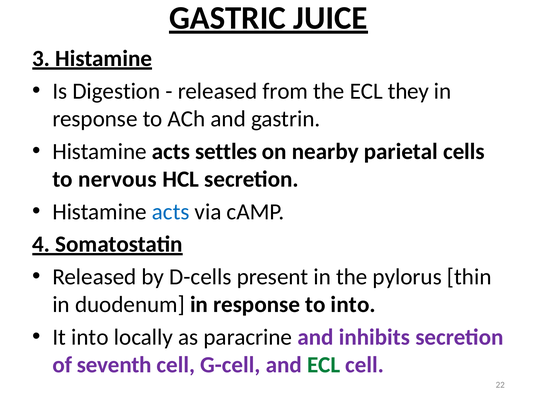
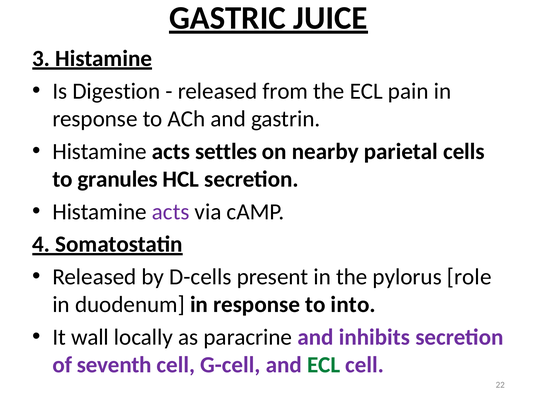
they: they -> pain (408, 91)
nervous: nervous -> granules (118, 179)
acts colour: blue -> purple (171, 212)
thin: thin -> role (469, 277)
It into: into -> wall (90, 337)
